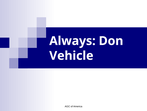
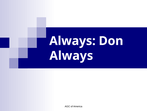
Vehicle: Vehicle -> Always (71, 55)
